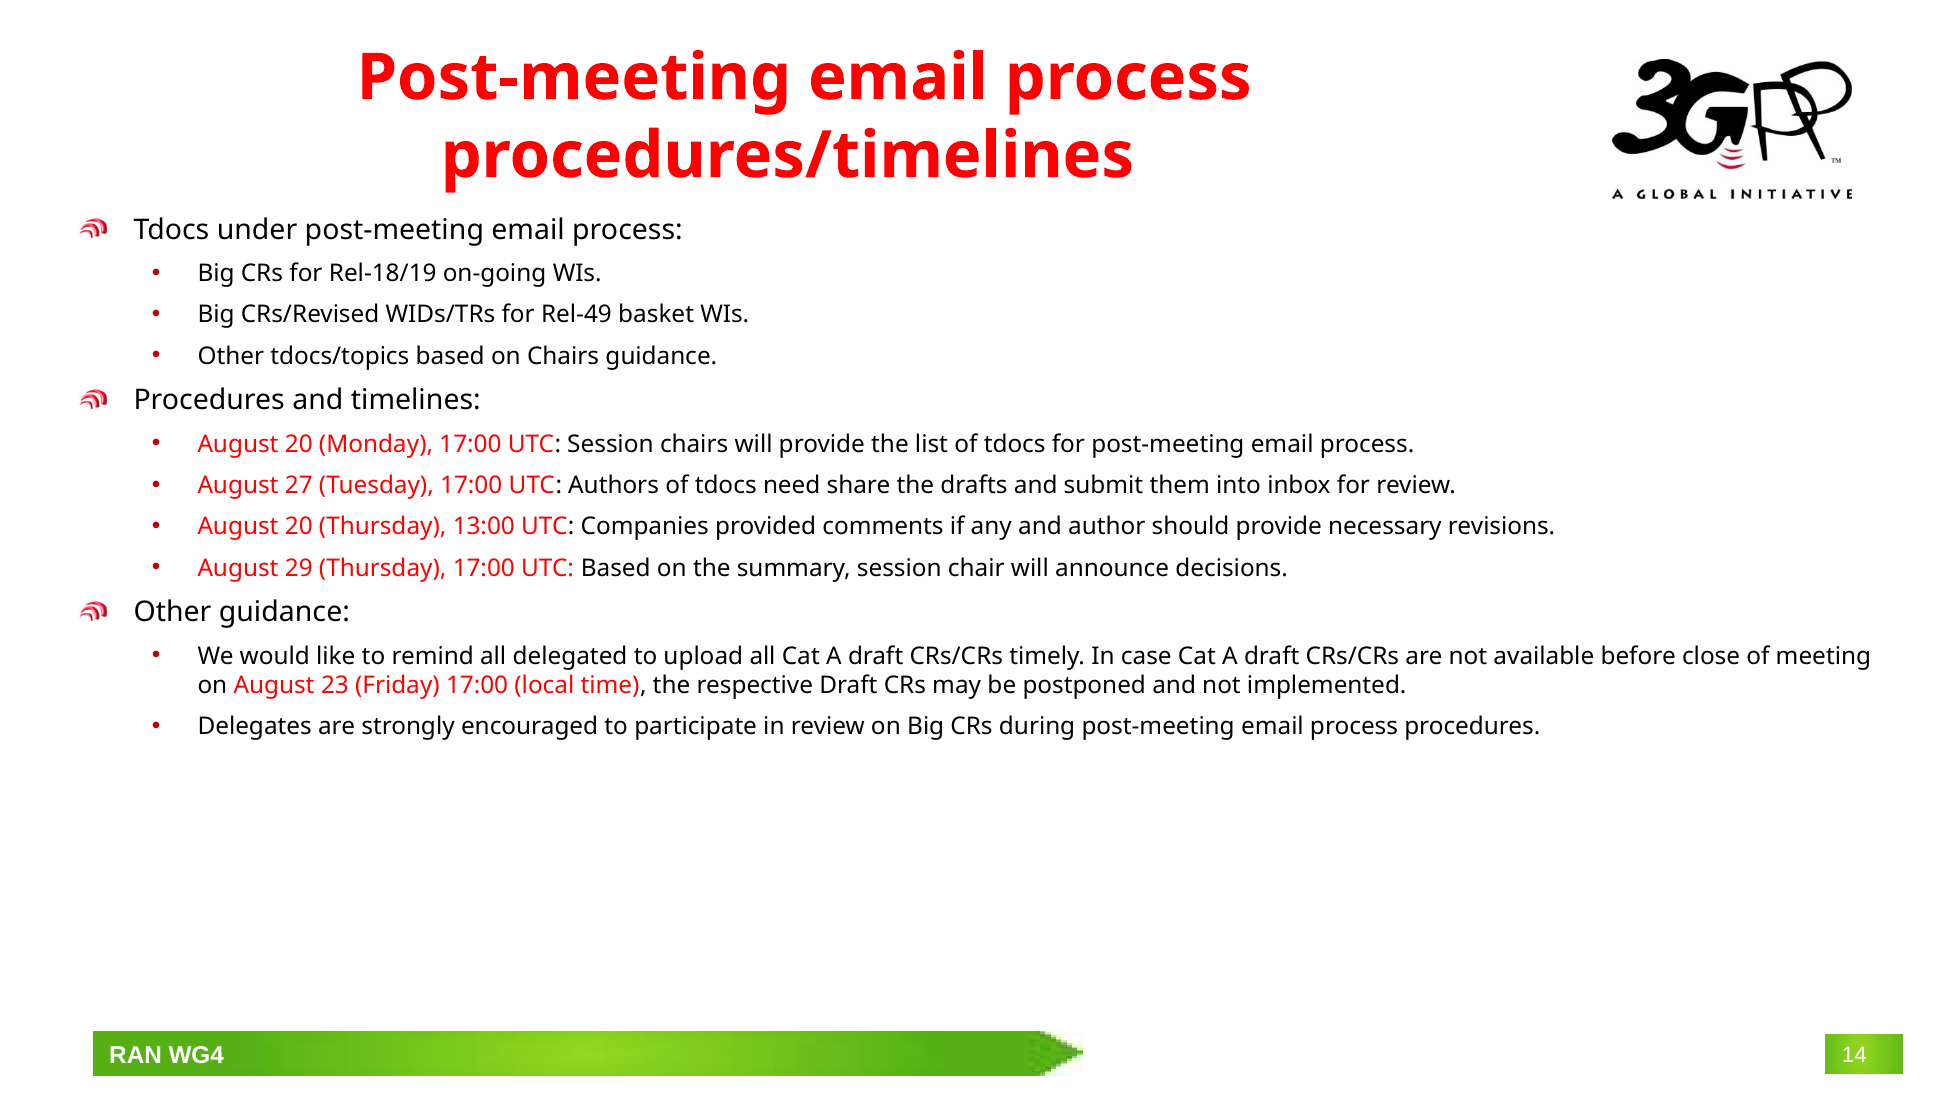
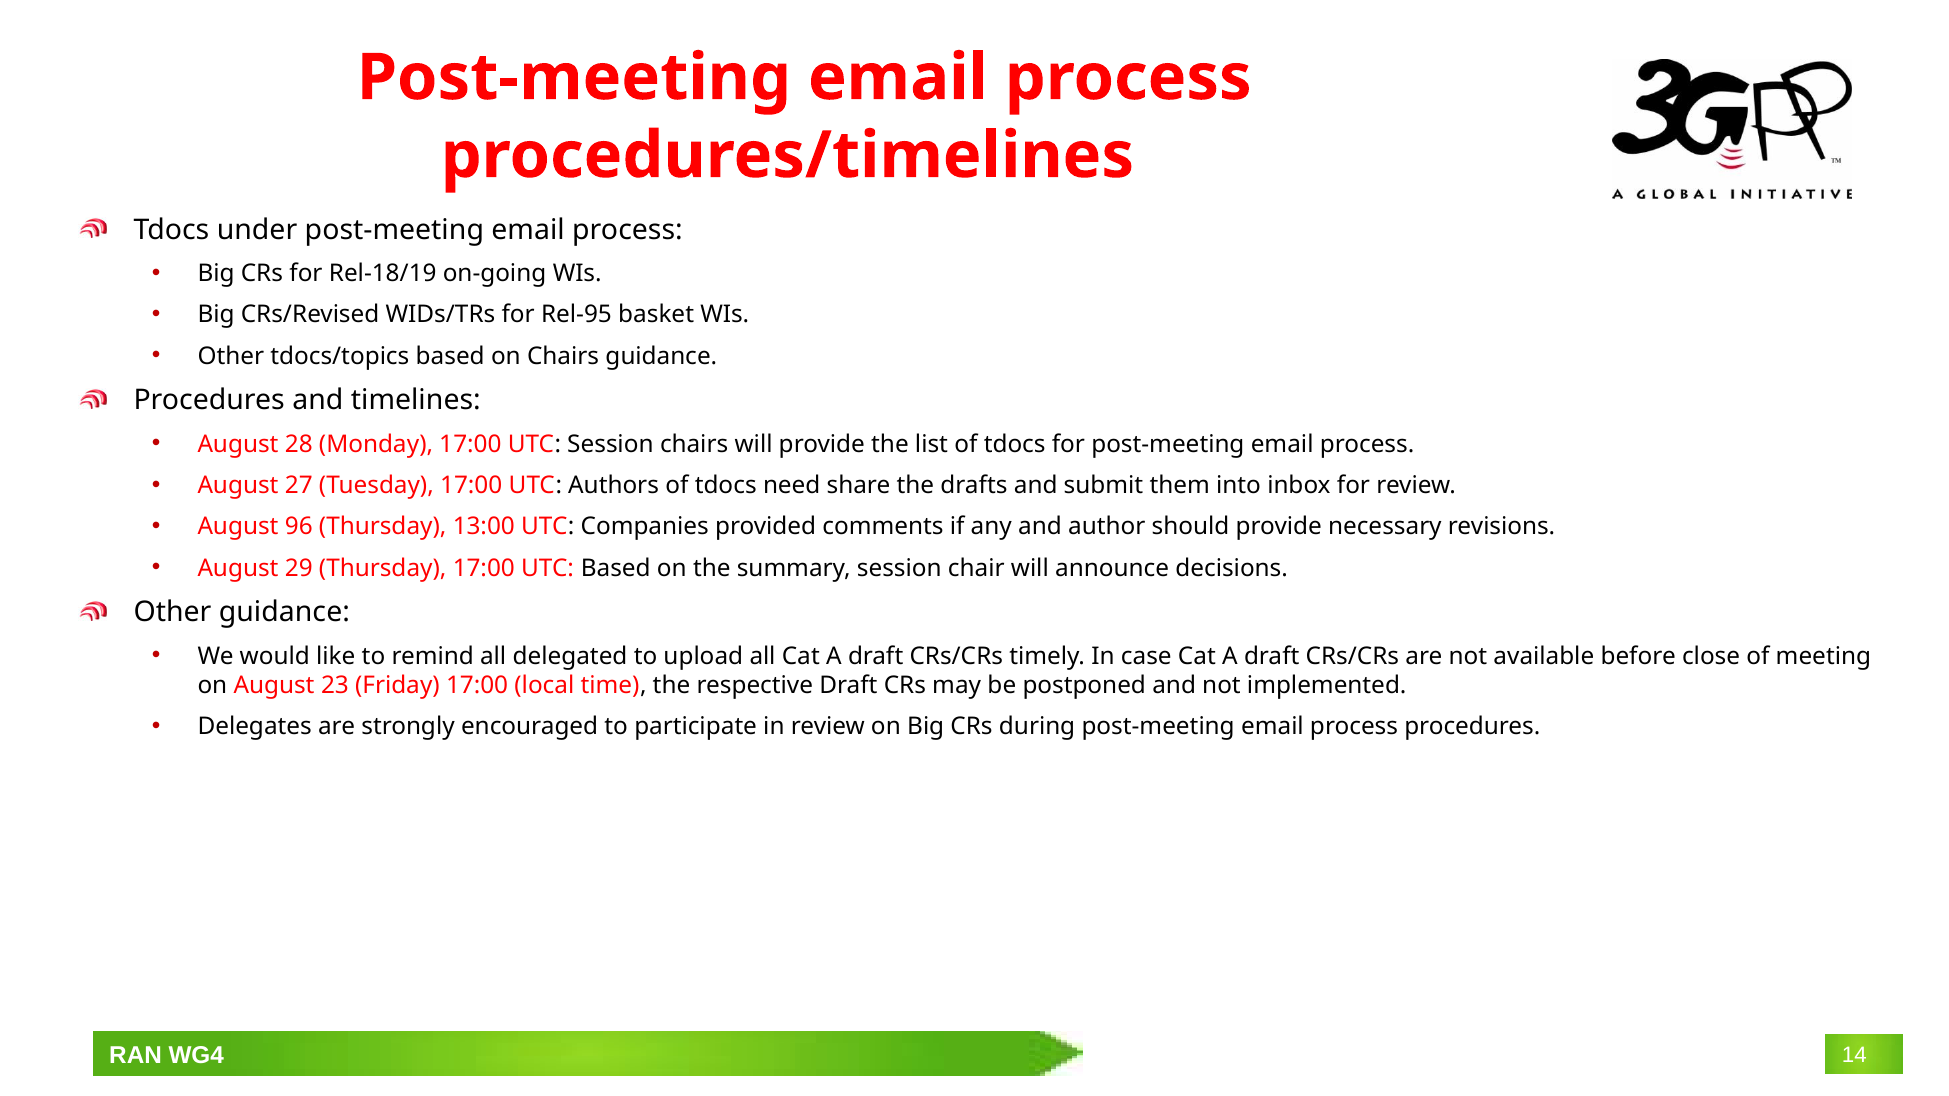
Rel-49: Rel-49 -> Rel-95 (576, 315)
20: 20 -> 28 (299, 444)
20: 20 -> 96 (299, 527)
